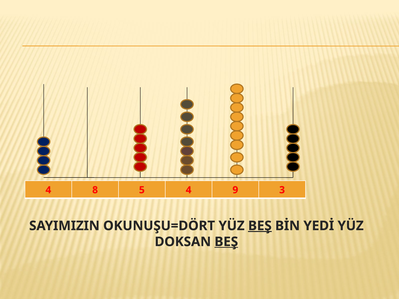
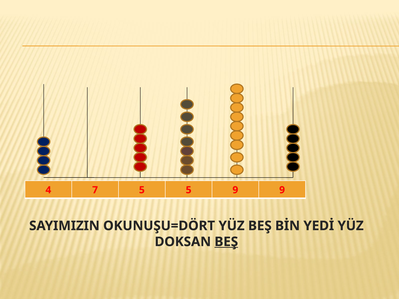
8: 8 -> 7 (95, 190)
5 4: 4 -> 5 (189, 190)
9 3: 3 -> 9 (282, 190)
BEŞ underline: present -> none (260, 226)
